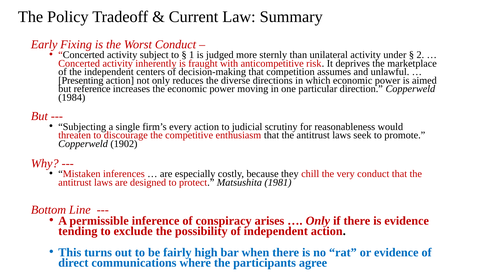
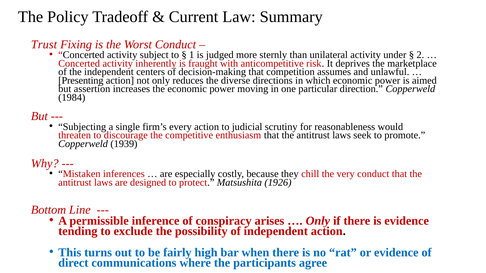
Early: Early -> Trust (44, 44)
reference: reference -> assertion (92, 89)
1902: 1902 -> 1939 (124, 144)
1981: 1981 -> 1926 (278, 183)
